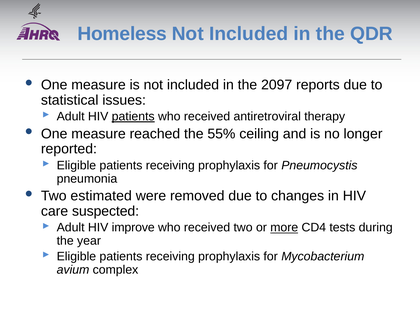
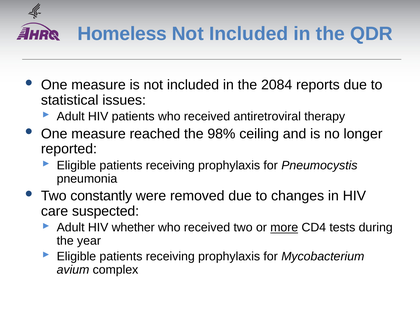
2097: 2097 -> 2084 (277, 85)
patients underline: present -> none (133, 117)
55%: 55% -> 98% (221, 134)
estimated: estimated -> constantly (101, 196)
improve: improve -> whether (133, 228)
